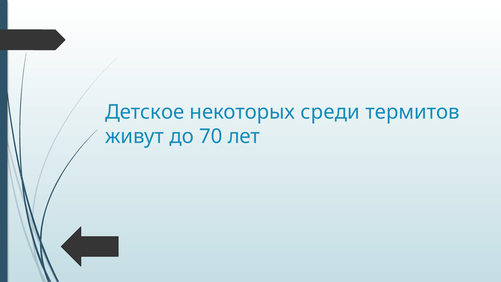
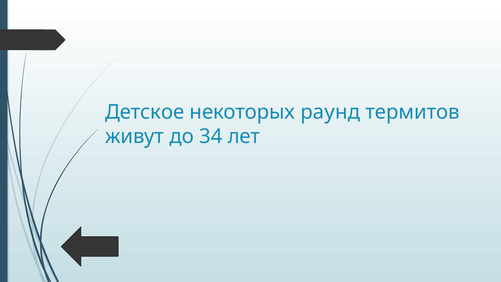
среди: среди -> раунд (330, 112)
70: 70 -> 34 (211, 136)
